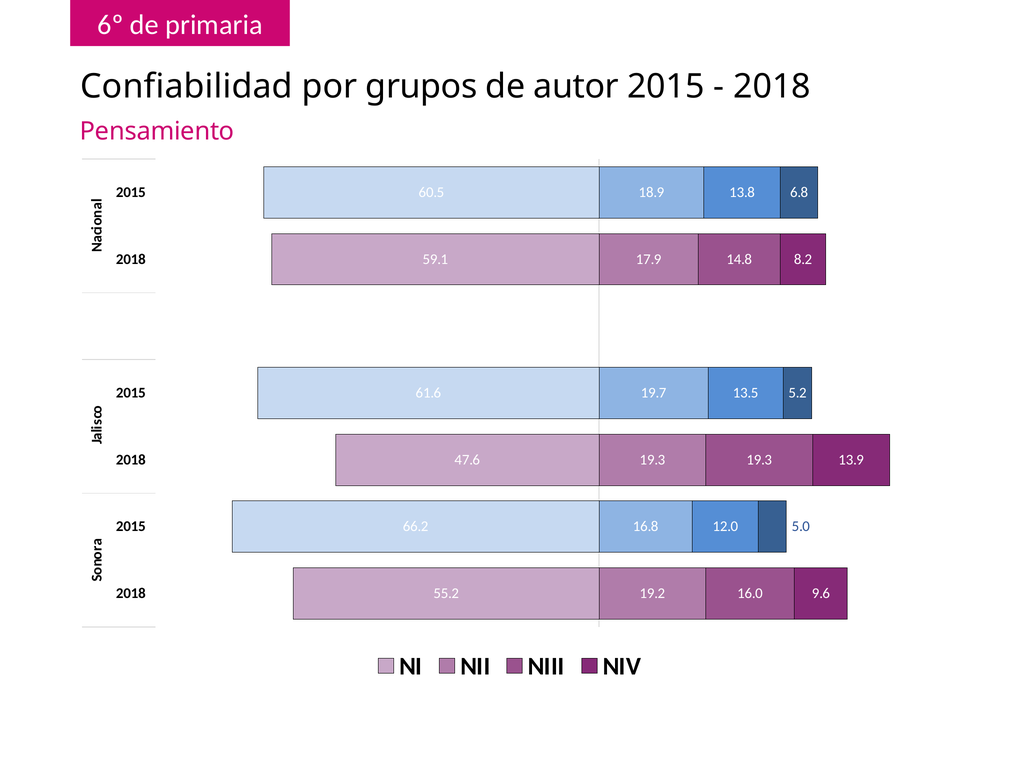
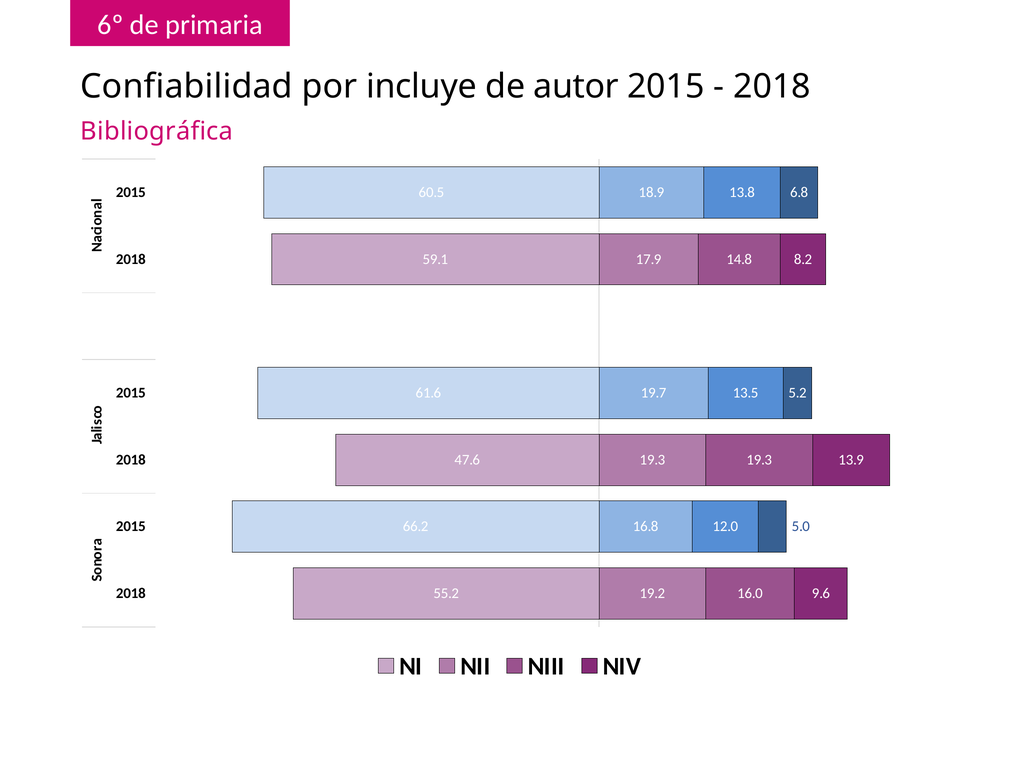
grupos: grupos -> incluye (421, 86)
Pensamiento: Pensamiento -> Bibliográfica (157, 131)
